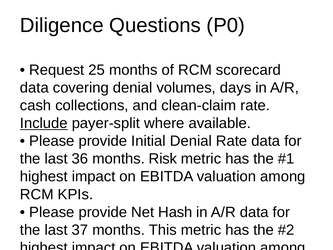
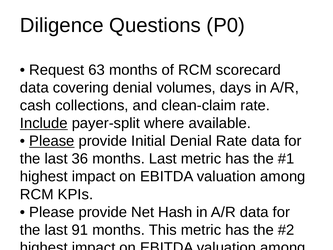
25: 25 -> 63 (97, 70)
Please underline: none -> present (52, 141)
months Risk: Risk -> Last (163, 159)
37: 37 -> 91 (80, 230)
